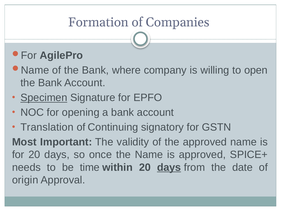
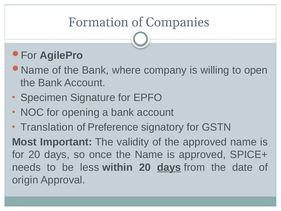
Specimen underline: present -> none (44, 98)
Continuing: Continuing -> Preference (113, 127)
time: time -> less (90, 167)
